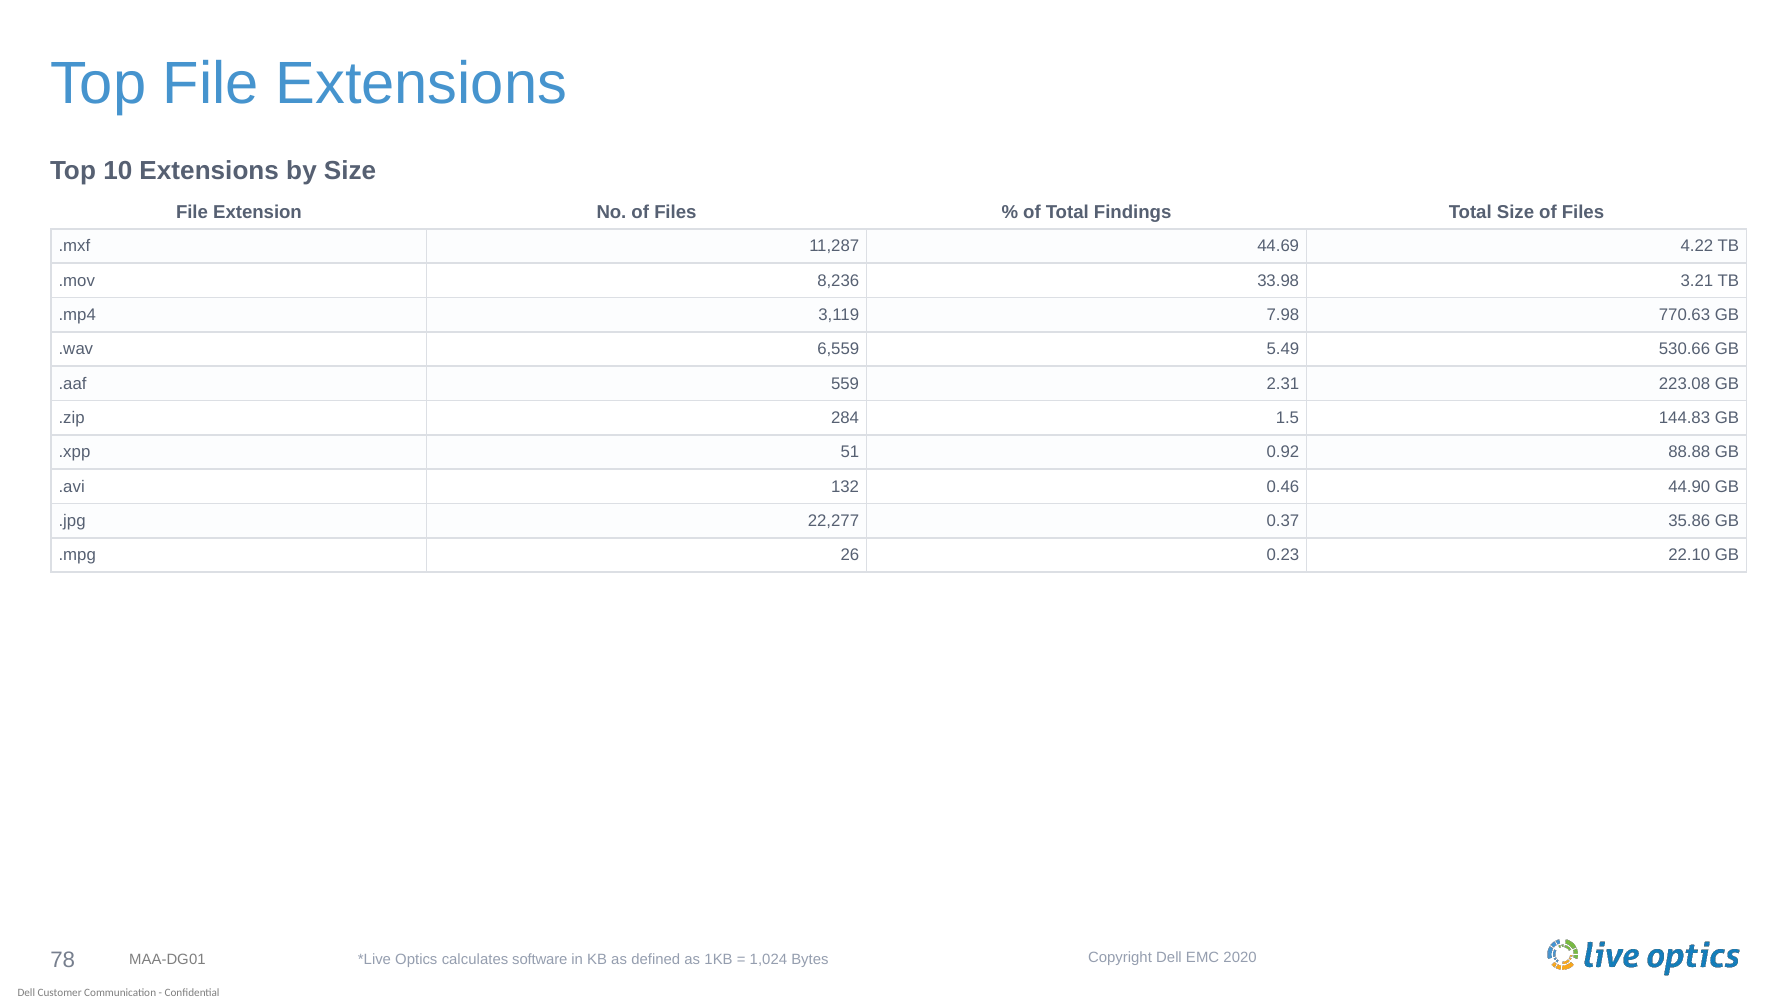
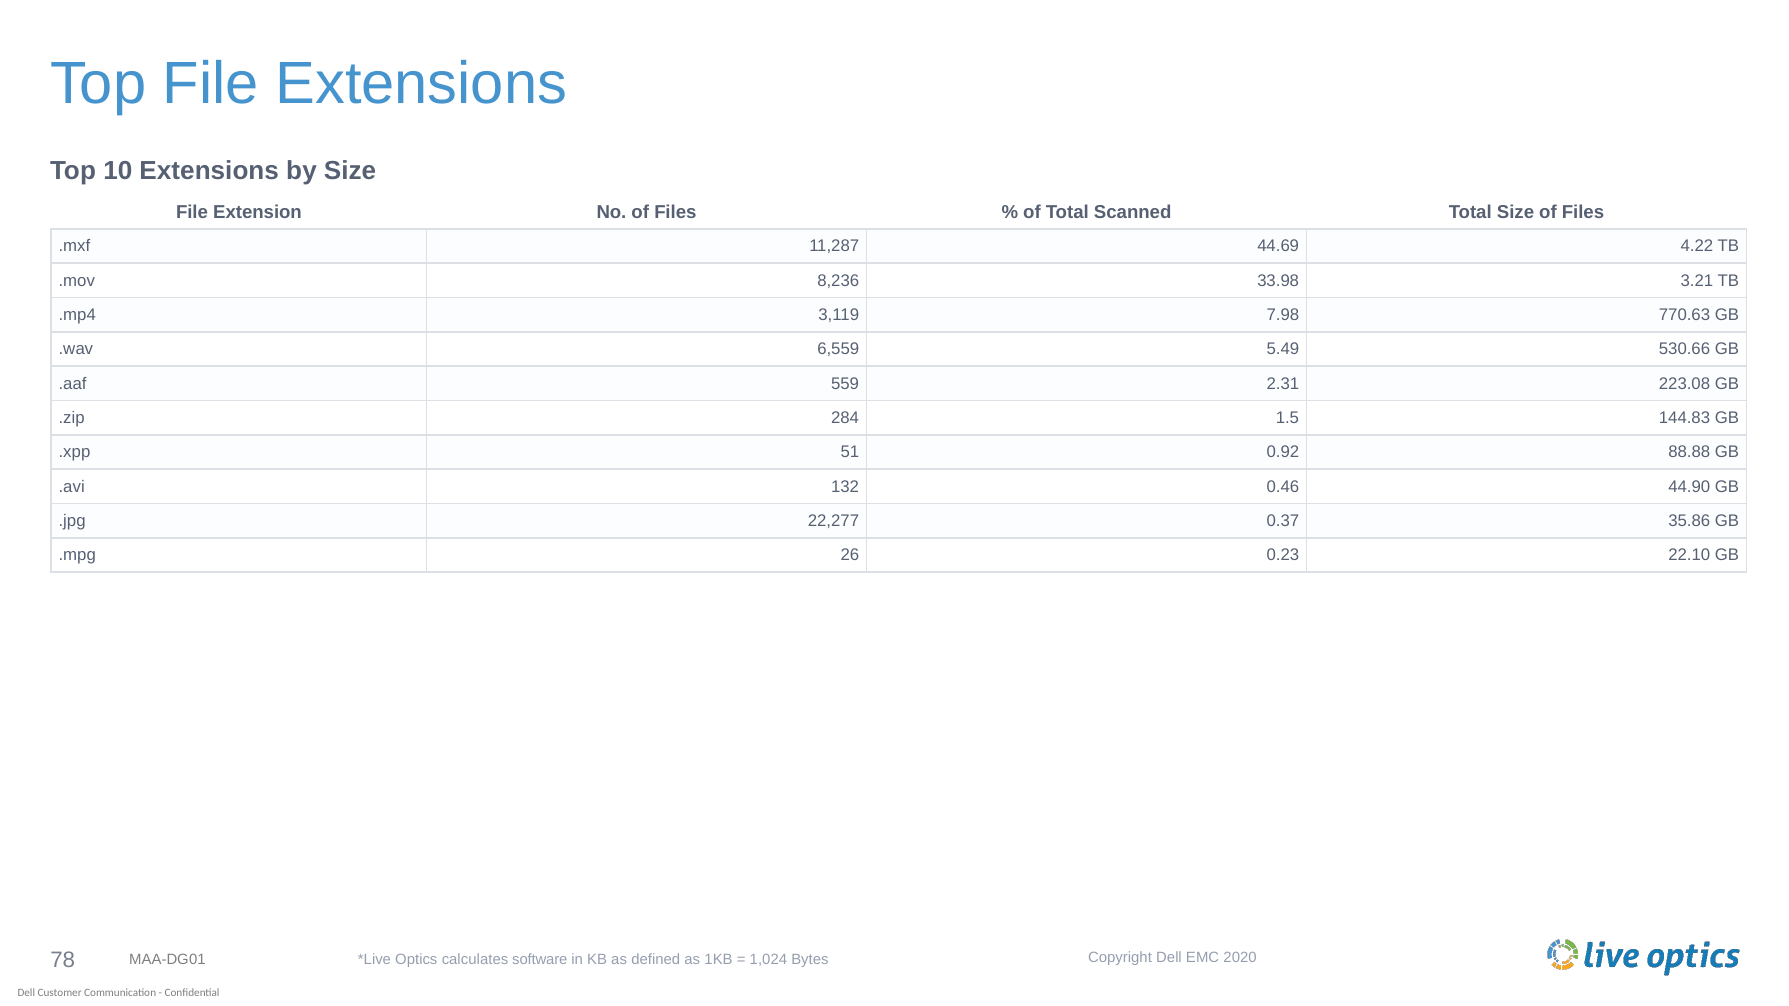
Findings: Findings -> Scanned (1133, 212)
